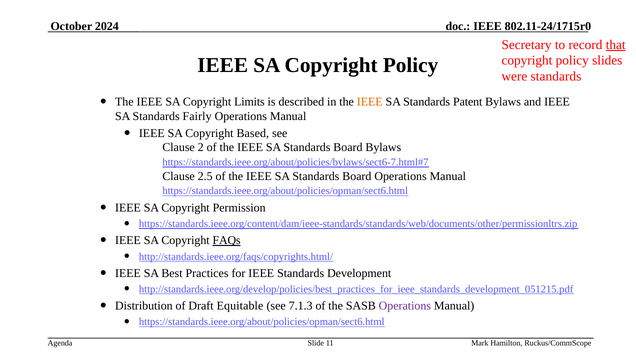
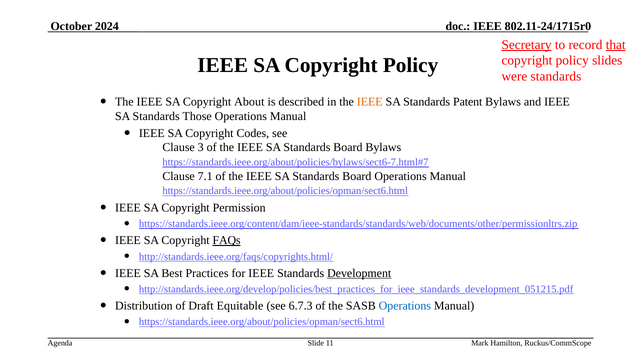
Secretary underline: none -> present (527, 45)
Limits: Limits -> About (249, 102)
Fairly: Fairly -> Those (197, 116)
Based: Based -> Codes (253, 133)
2: 2 -> 3 (201, 147)
2.5: 2.5 -> 7.1 (205, 176)
Development underline: none -> present (359, 273)
7.1.3: 7.1.3 -> 6.7.3 (301, 306)
Operations colour: purple -> blue (405, 306)
